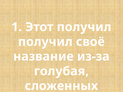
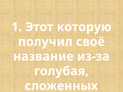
Этот получил: получил -> которую (84, 27)
